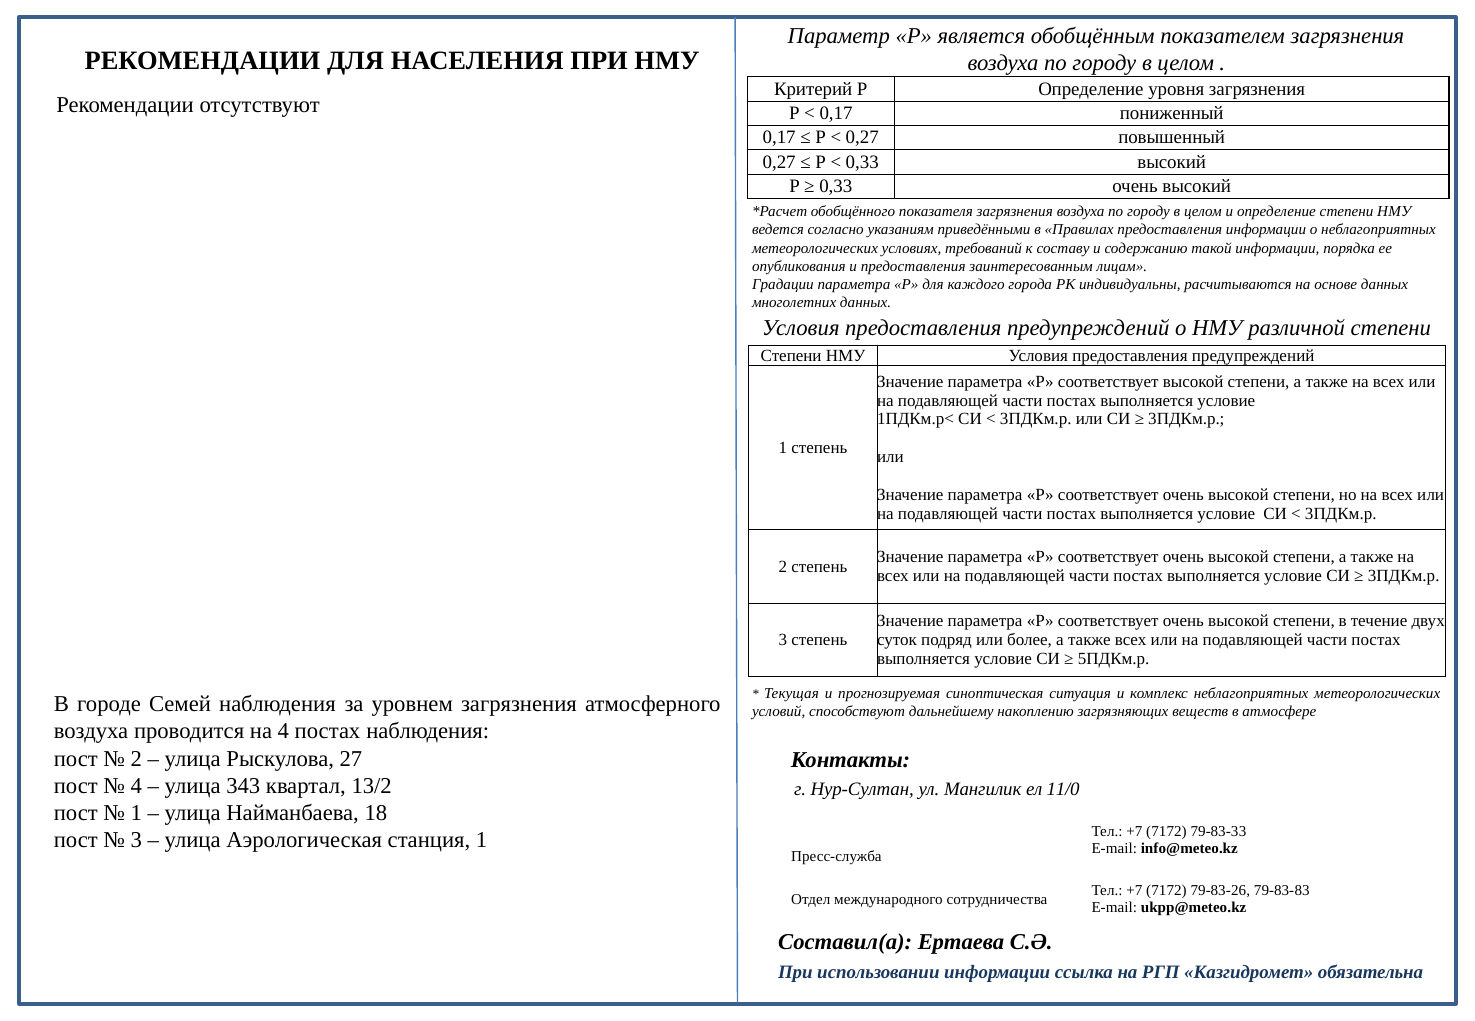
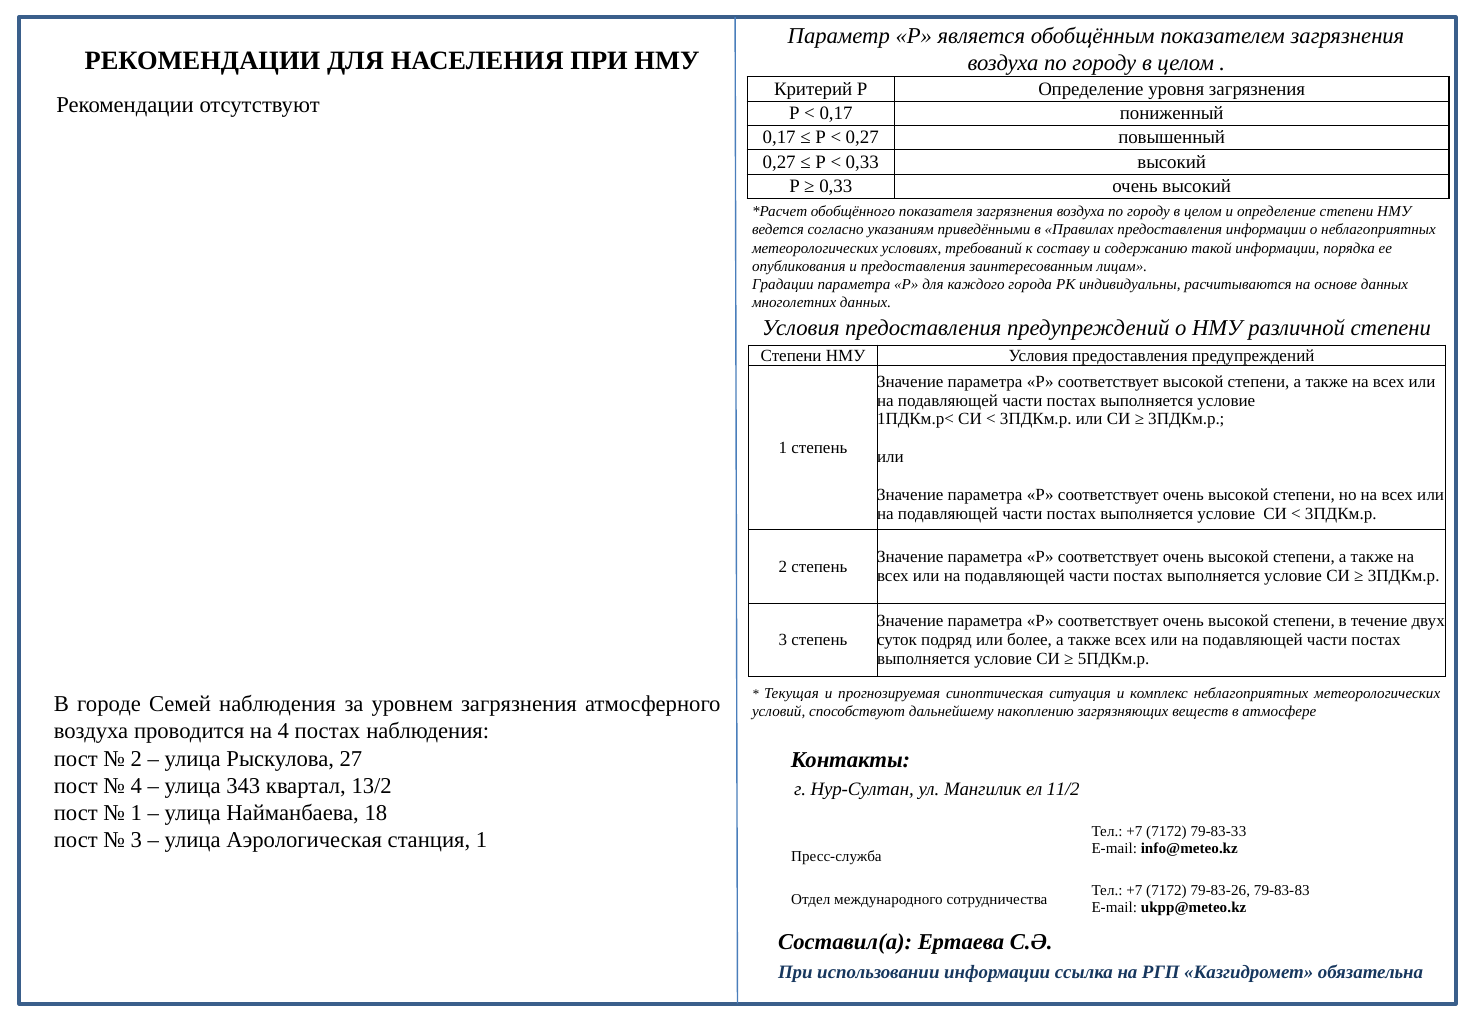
11/0: 11/0 -> 11/2 (1063, 790)
